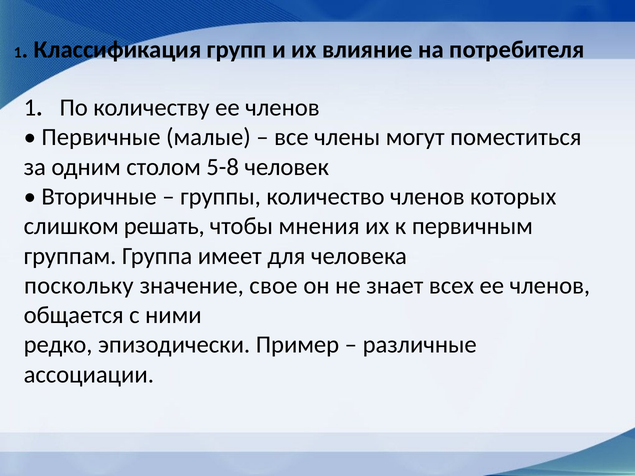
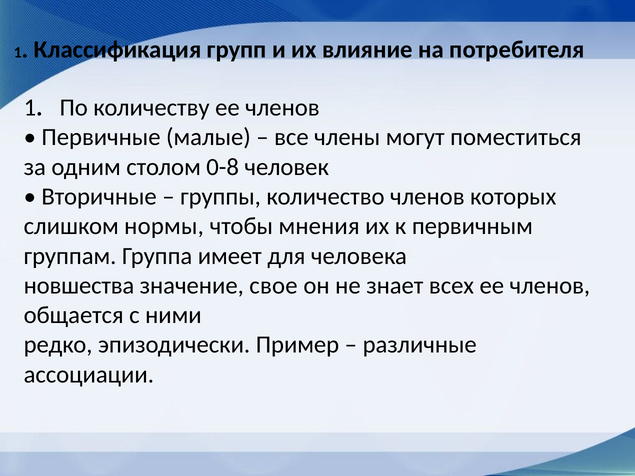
5-8: 5-8 -> 0-8 (223, 167)
решать: решать -> нормы (164, 226)
поскольку: поскольку -> новшества (79, 286)
